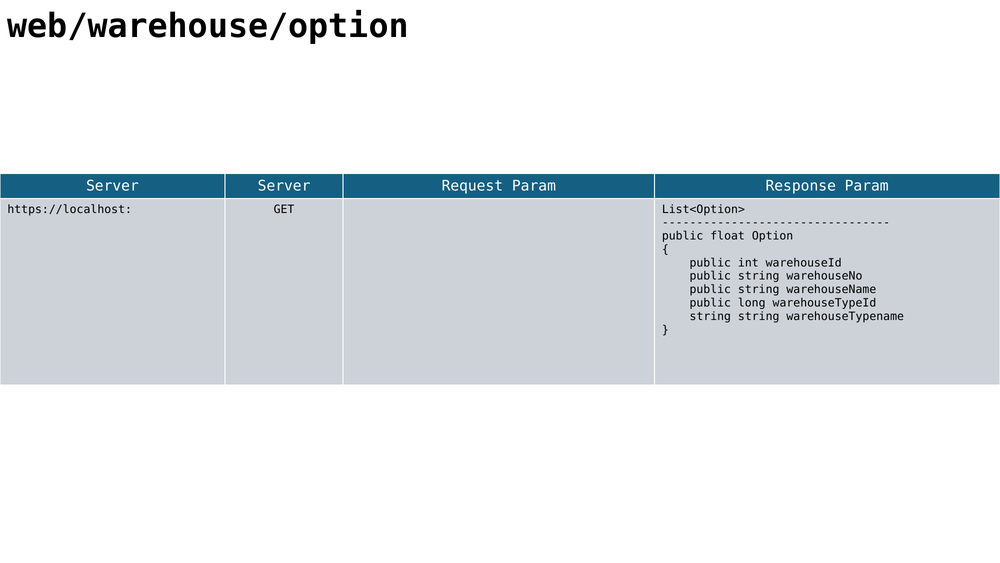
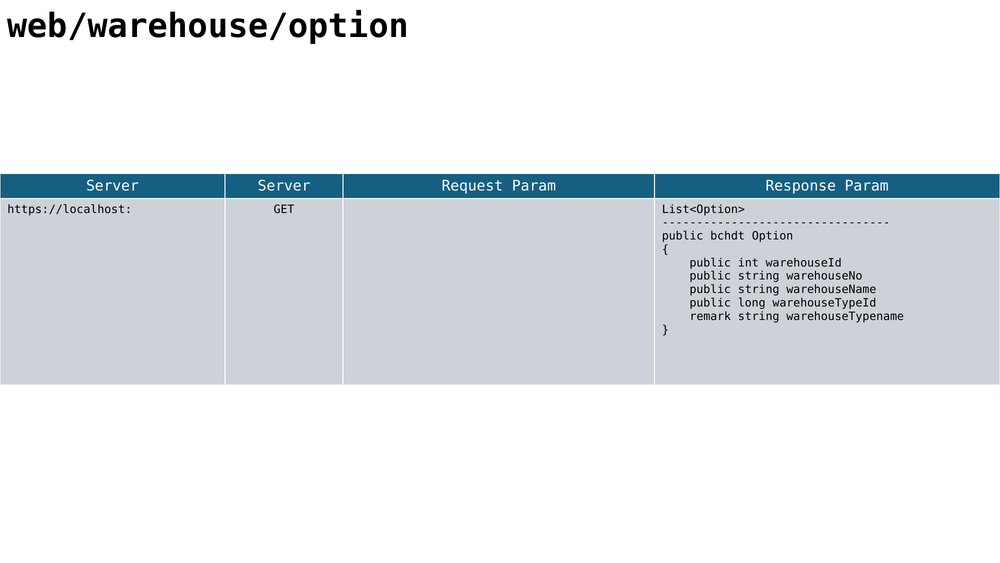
float: float -> bchdt (728, 236)
string: string -> remark (710, 316)
